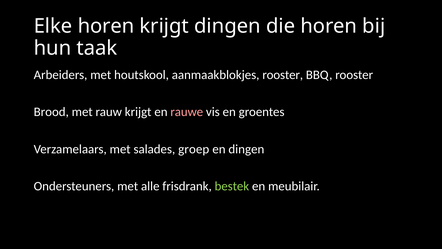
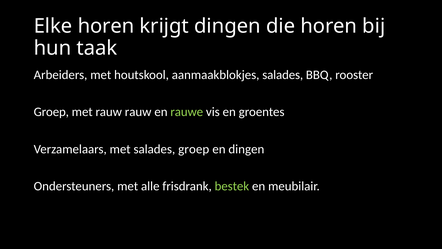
aanmaakblokjes rooster: rooster -> salades (283, 75)
Brood: Brood -> Groep (51, 112)
rauw krijgt: krijgt -> rauw (138, 112)
rauwe colour: pink -> light green (187, 112)
